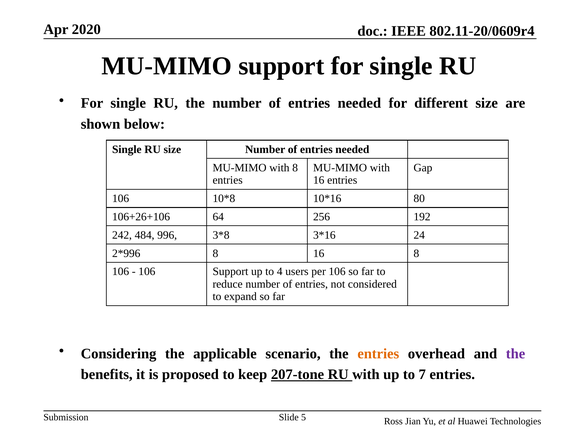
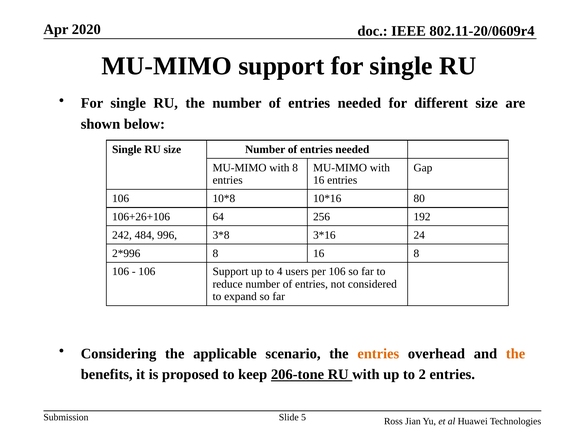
the colour: purple -> orange (516, 354)
207-tone: 207-tone -> 206-tone (298, 374)
7: 7 -> 2 (422, 374)
